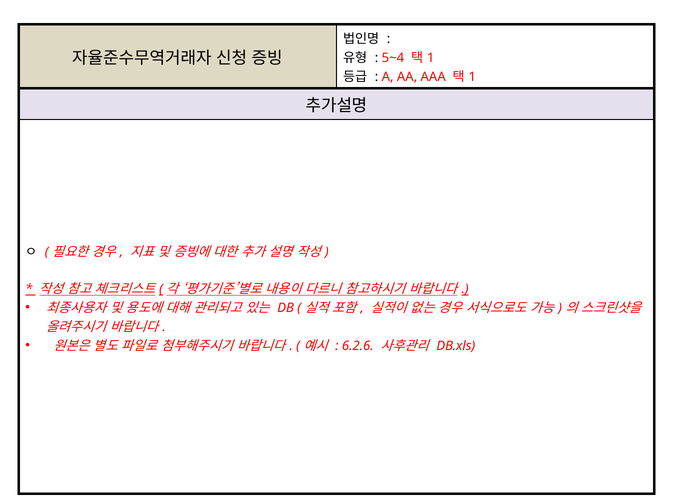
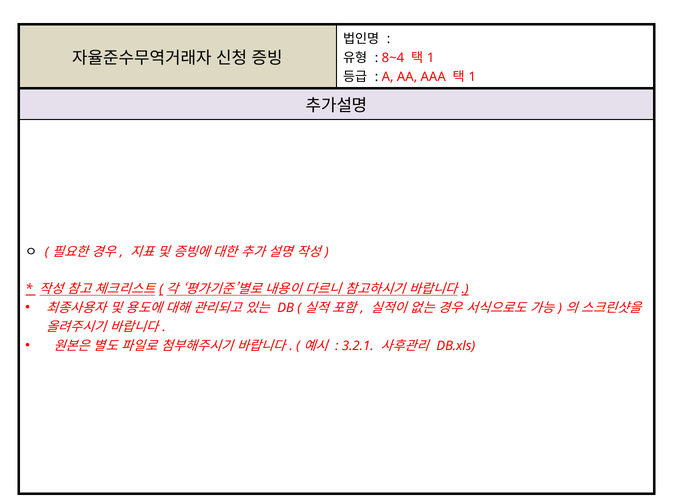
5~4: 5~4 -> 8~4 (393, 58)
6.2.6: 6.2.6 -> 3.2.1 (358, 347)
